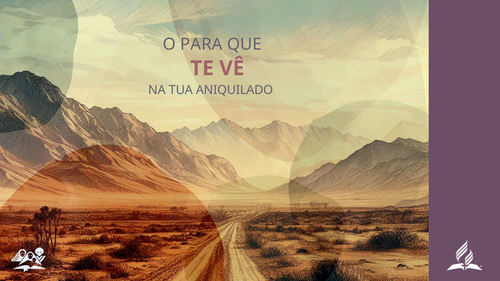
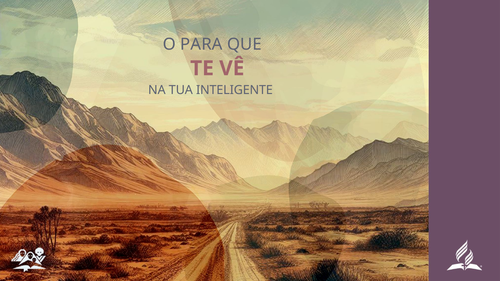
ANIQUILADO: ANIQUILADO -> INTELIGENTE (234, 90)
